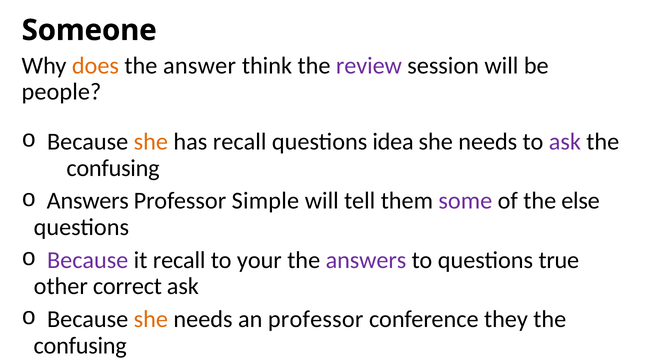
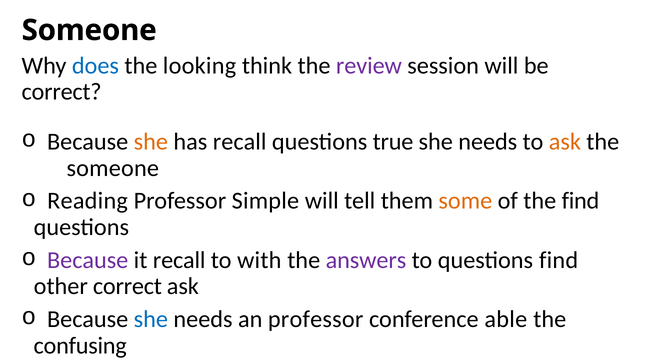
does colour: orange -> blue (95, 66)
answer: answer -> looking (200, 66)
people: people -> correct (62, 92)
idea: idea -> true (393, 142)
ask colour: purple -> orange (565, 142)
confusing: confusing -> someone (113, 168)
Answers: Answers -> Reading (88, 201)
some colour: purple -> orange (465, 201)
the else: else -> find (580, 201)
your: your -> with (259, 260)
questions true: true -> find (559, 260)
she colour: orange -> blue (151, 319)
they: they -> able (506, 319)
